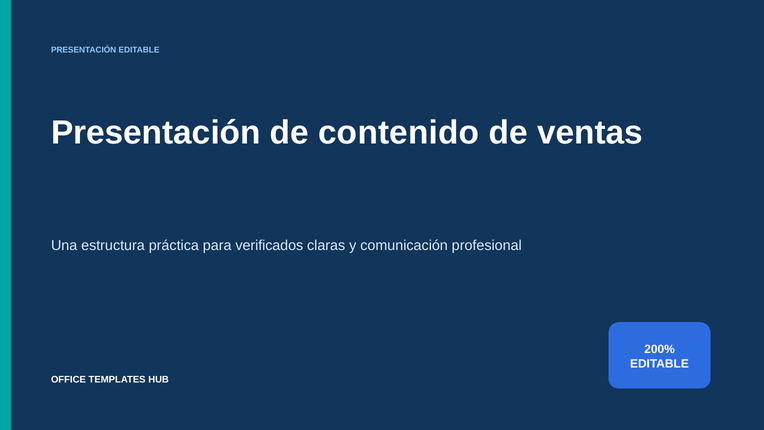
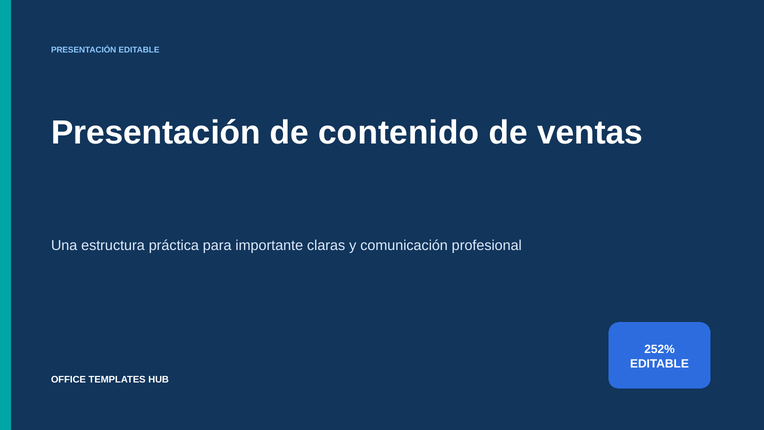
verificados: verificados -> importante (269, 245)
200%: 200% -> 252% (659, 349)
